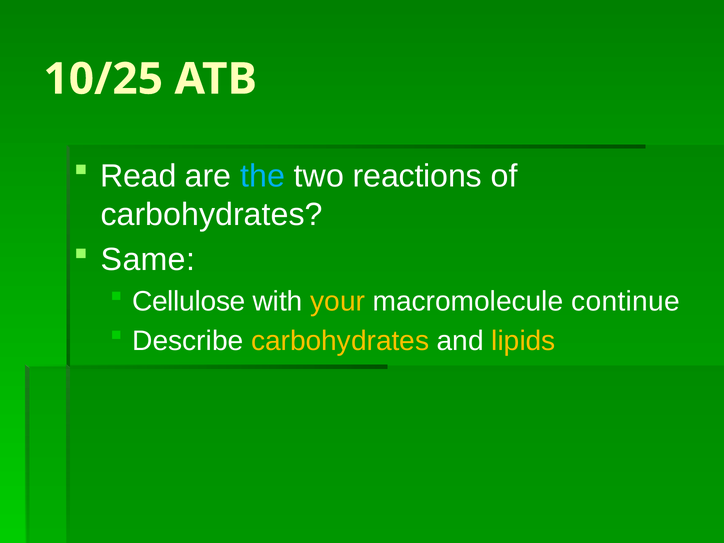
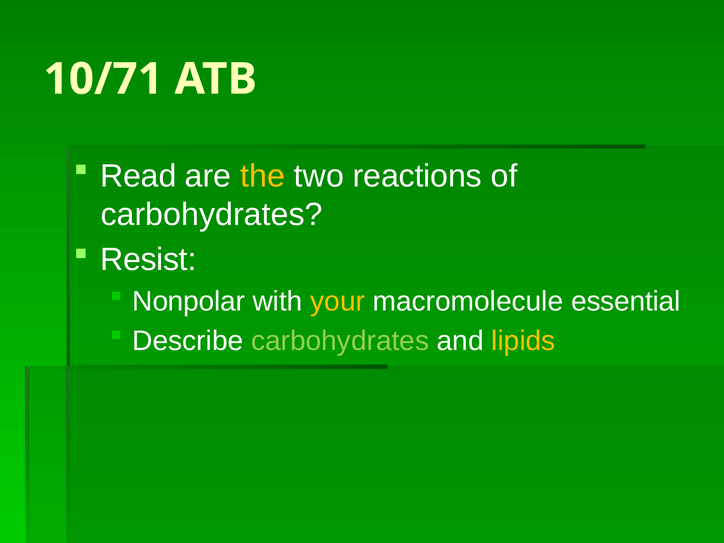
10/25: 10/25 -> 10/71 (103, 79)
the colour: light blue -> yellow (263, 176)
Same: Same -> Resist (148, 260)
Cellulose: Cellulose -> Nonpolar (189, 301)
continue: continue -> essential (626, 301)
carbohydrates colour: yellow -> light green (340, 341)
